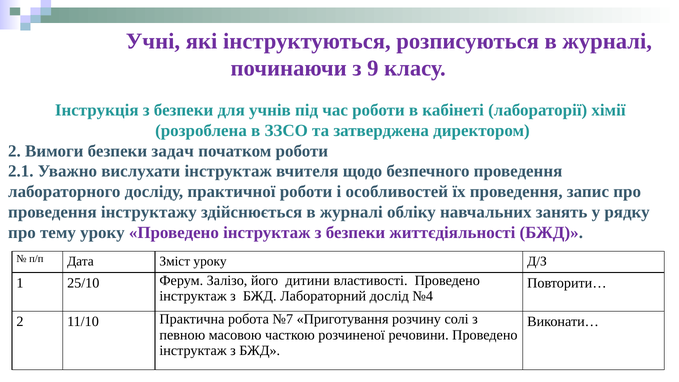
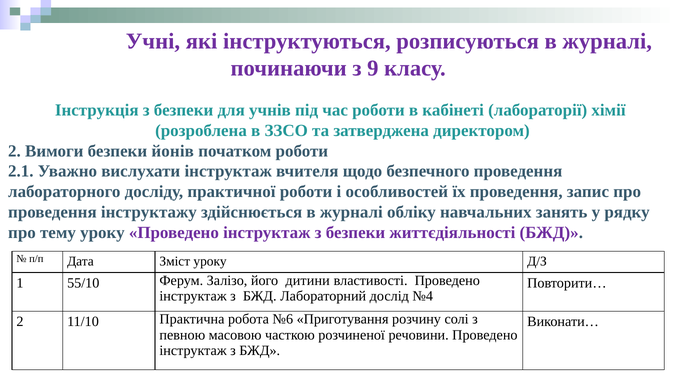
задач: задач -> йонів (173, 151)
25/10: 25/10 -> 55/10 (83, 283)
№7: №7 -> №6 (283, 319)
